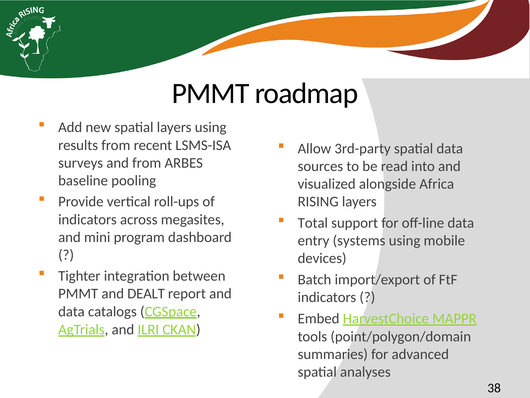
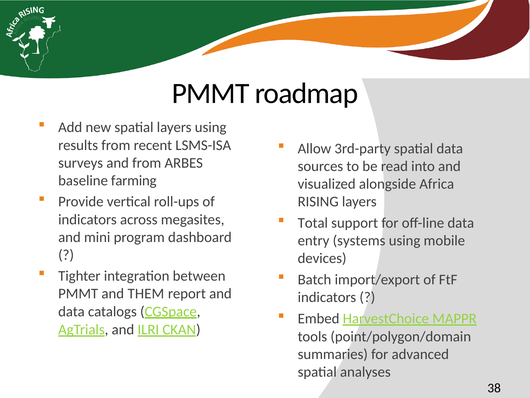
pooling: pooling -> farming (134, 180)
DEALT: DEALT -> THEM (146, 293)
